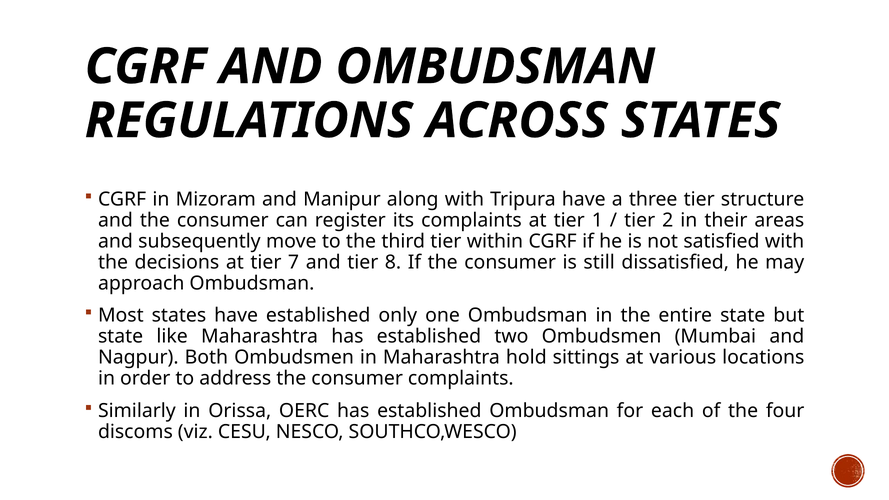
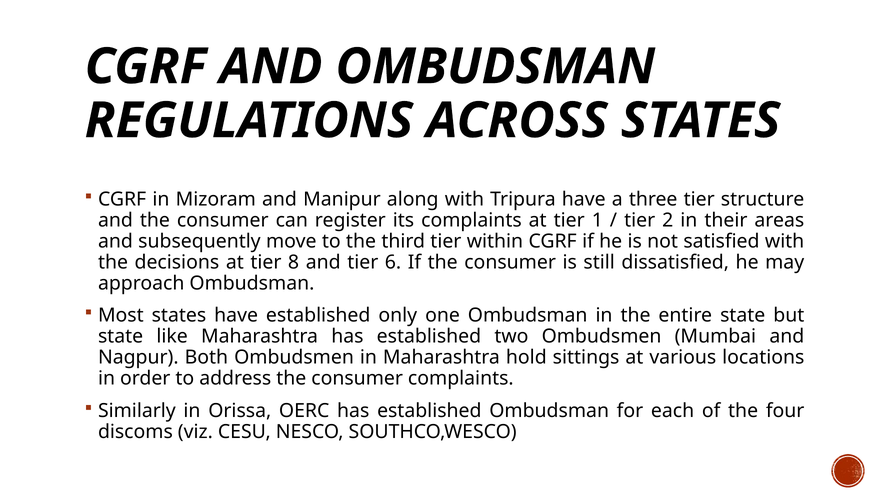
7: 7 -> 8 (294, 263)
8: 8 -> 6 (393, 263)
